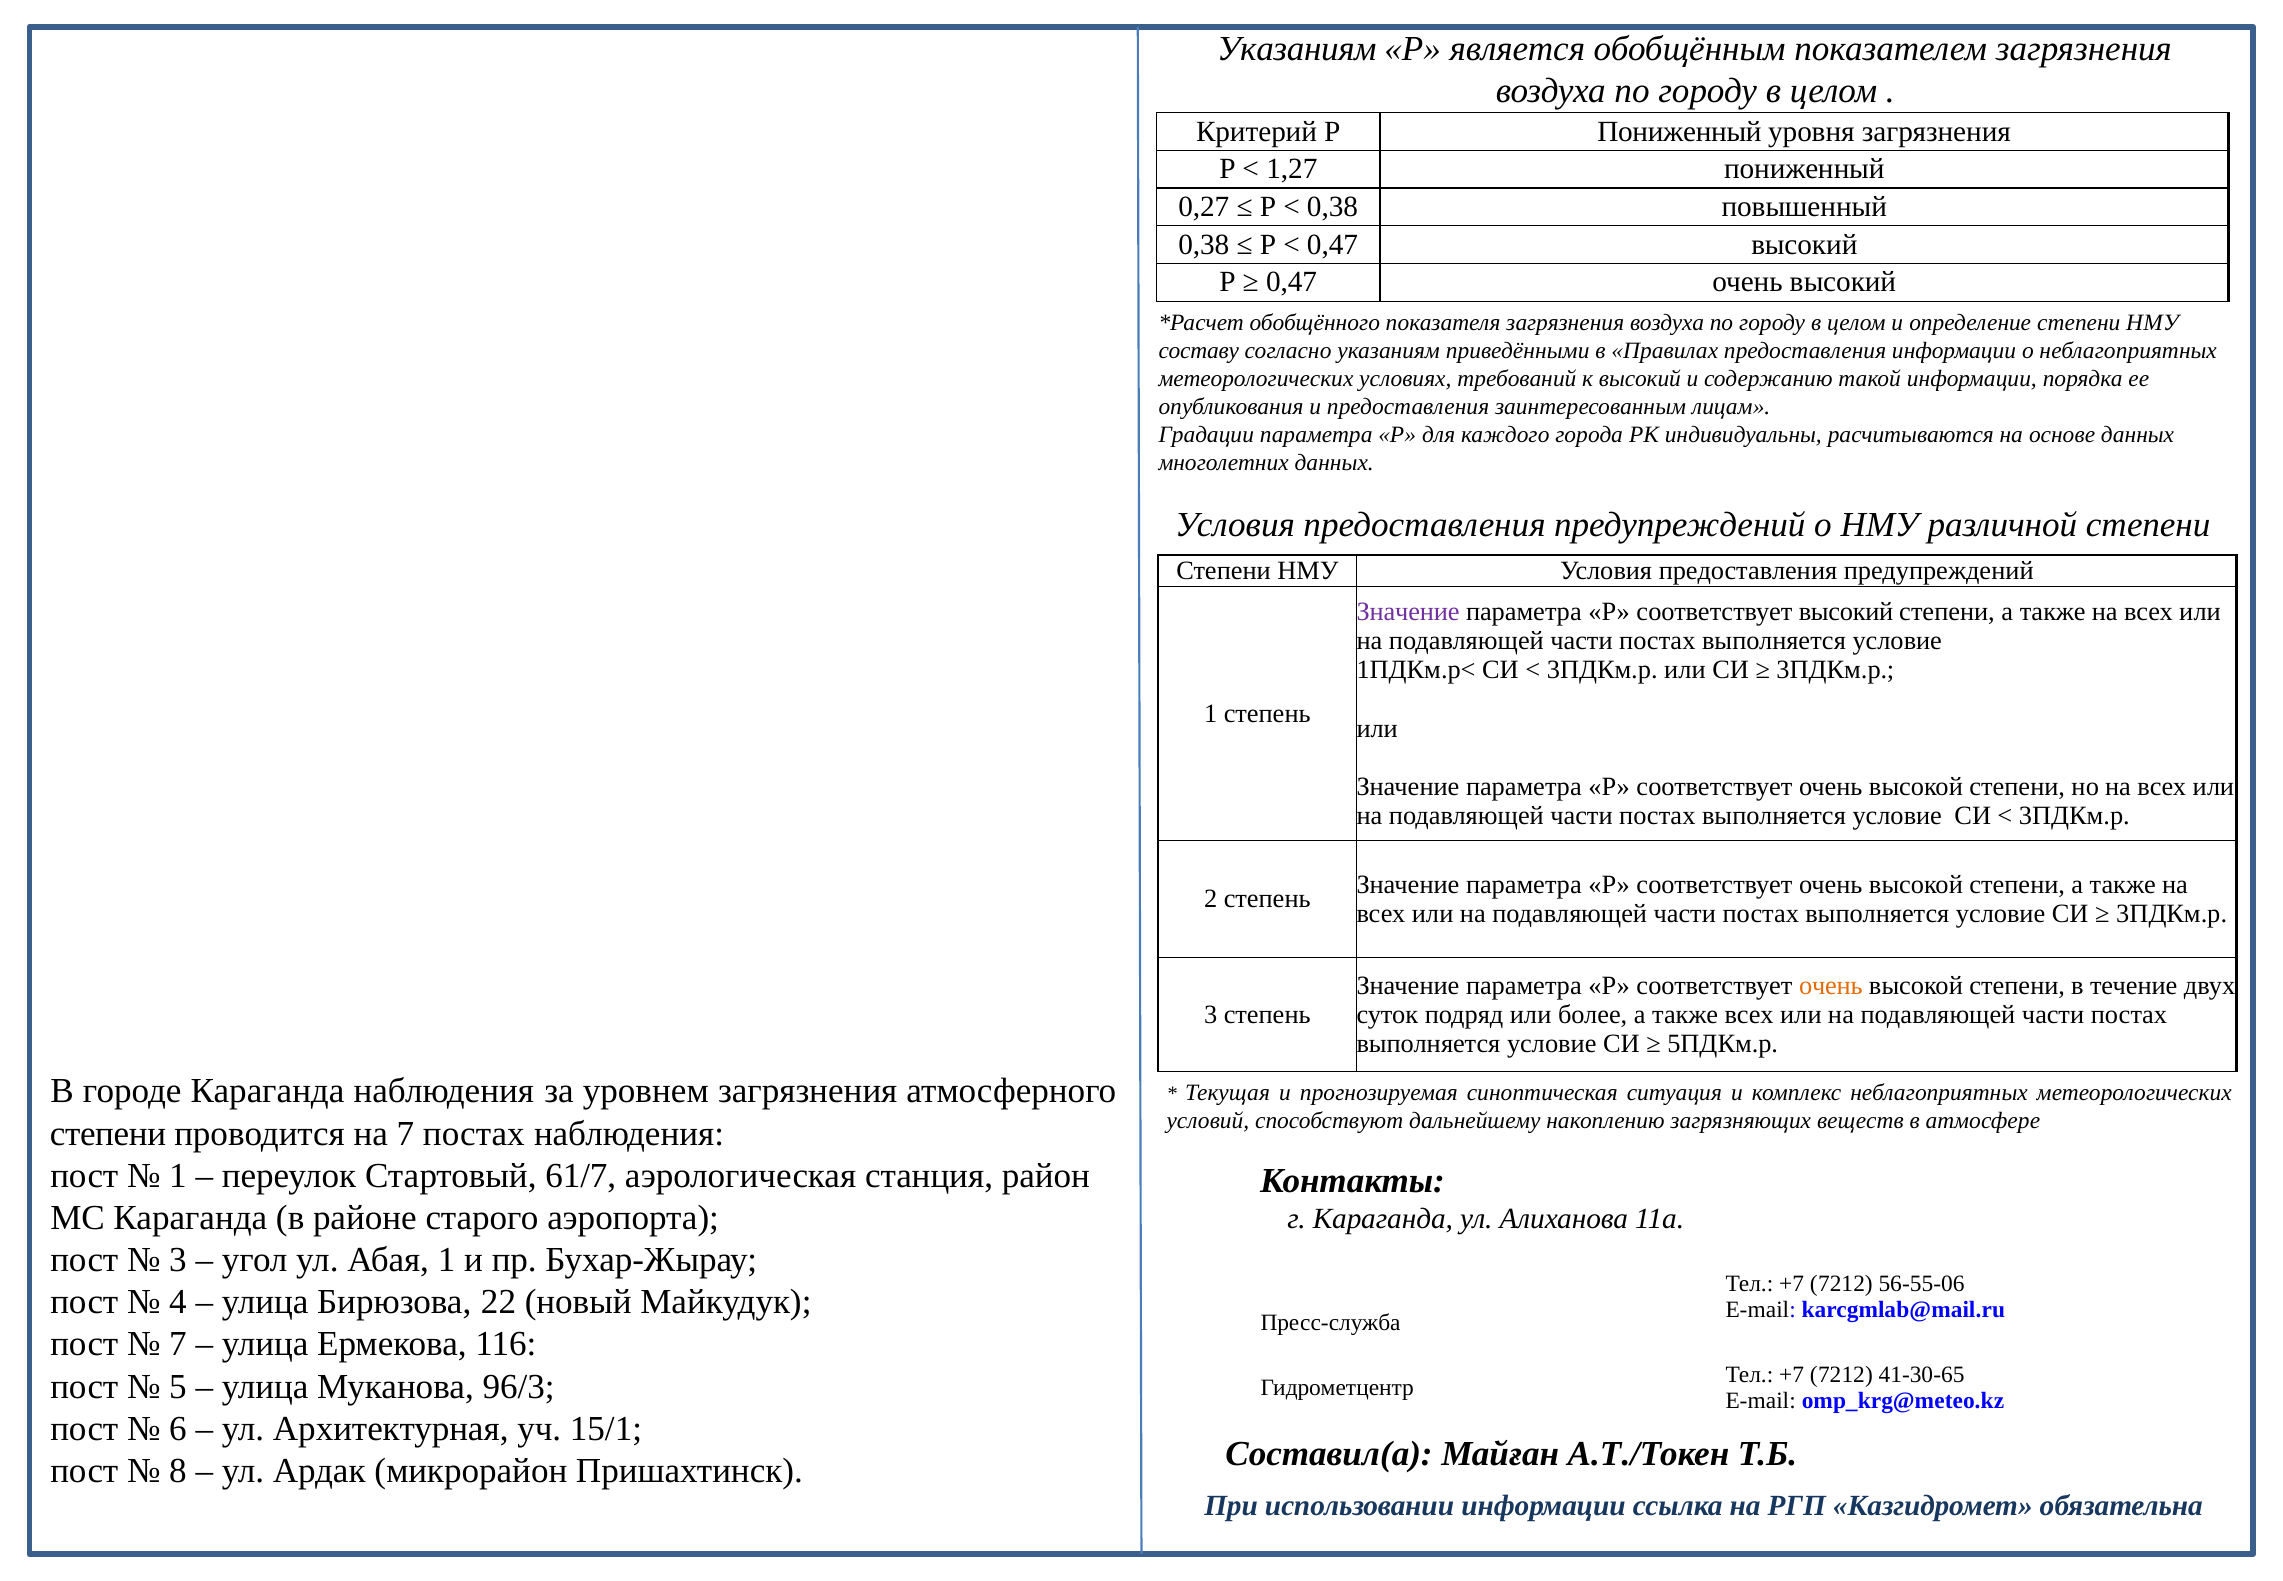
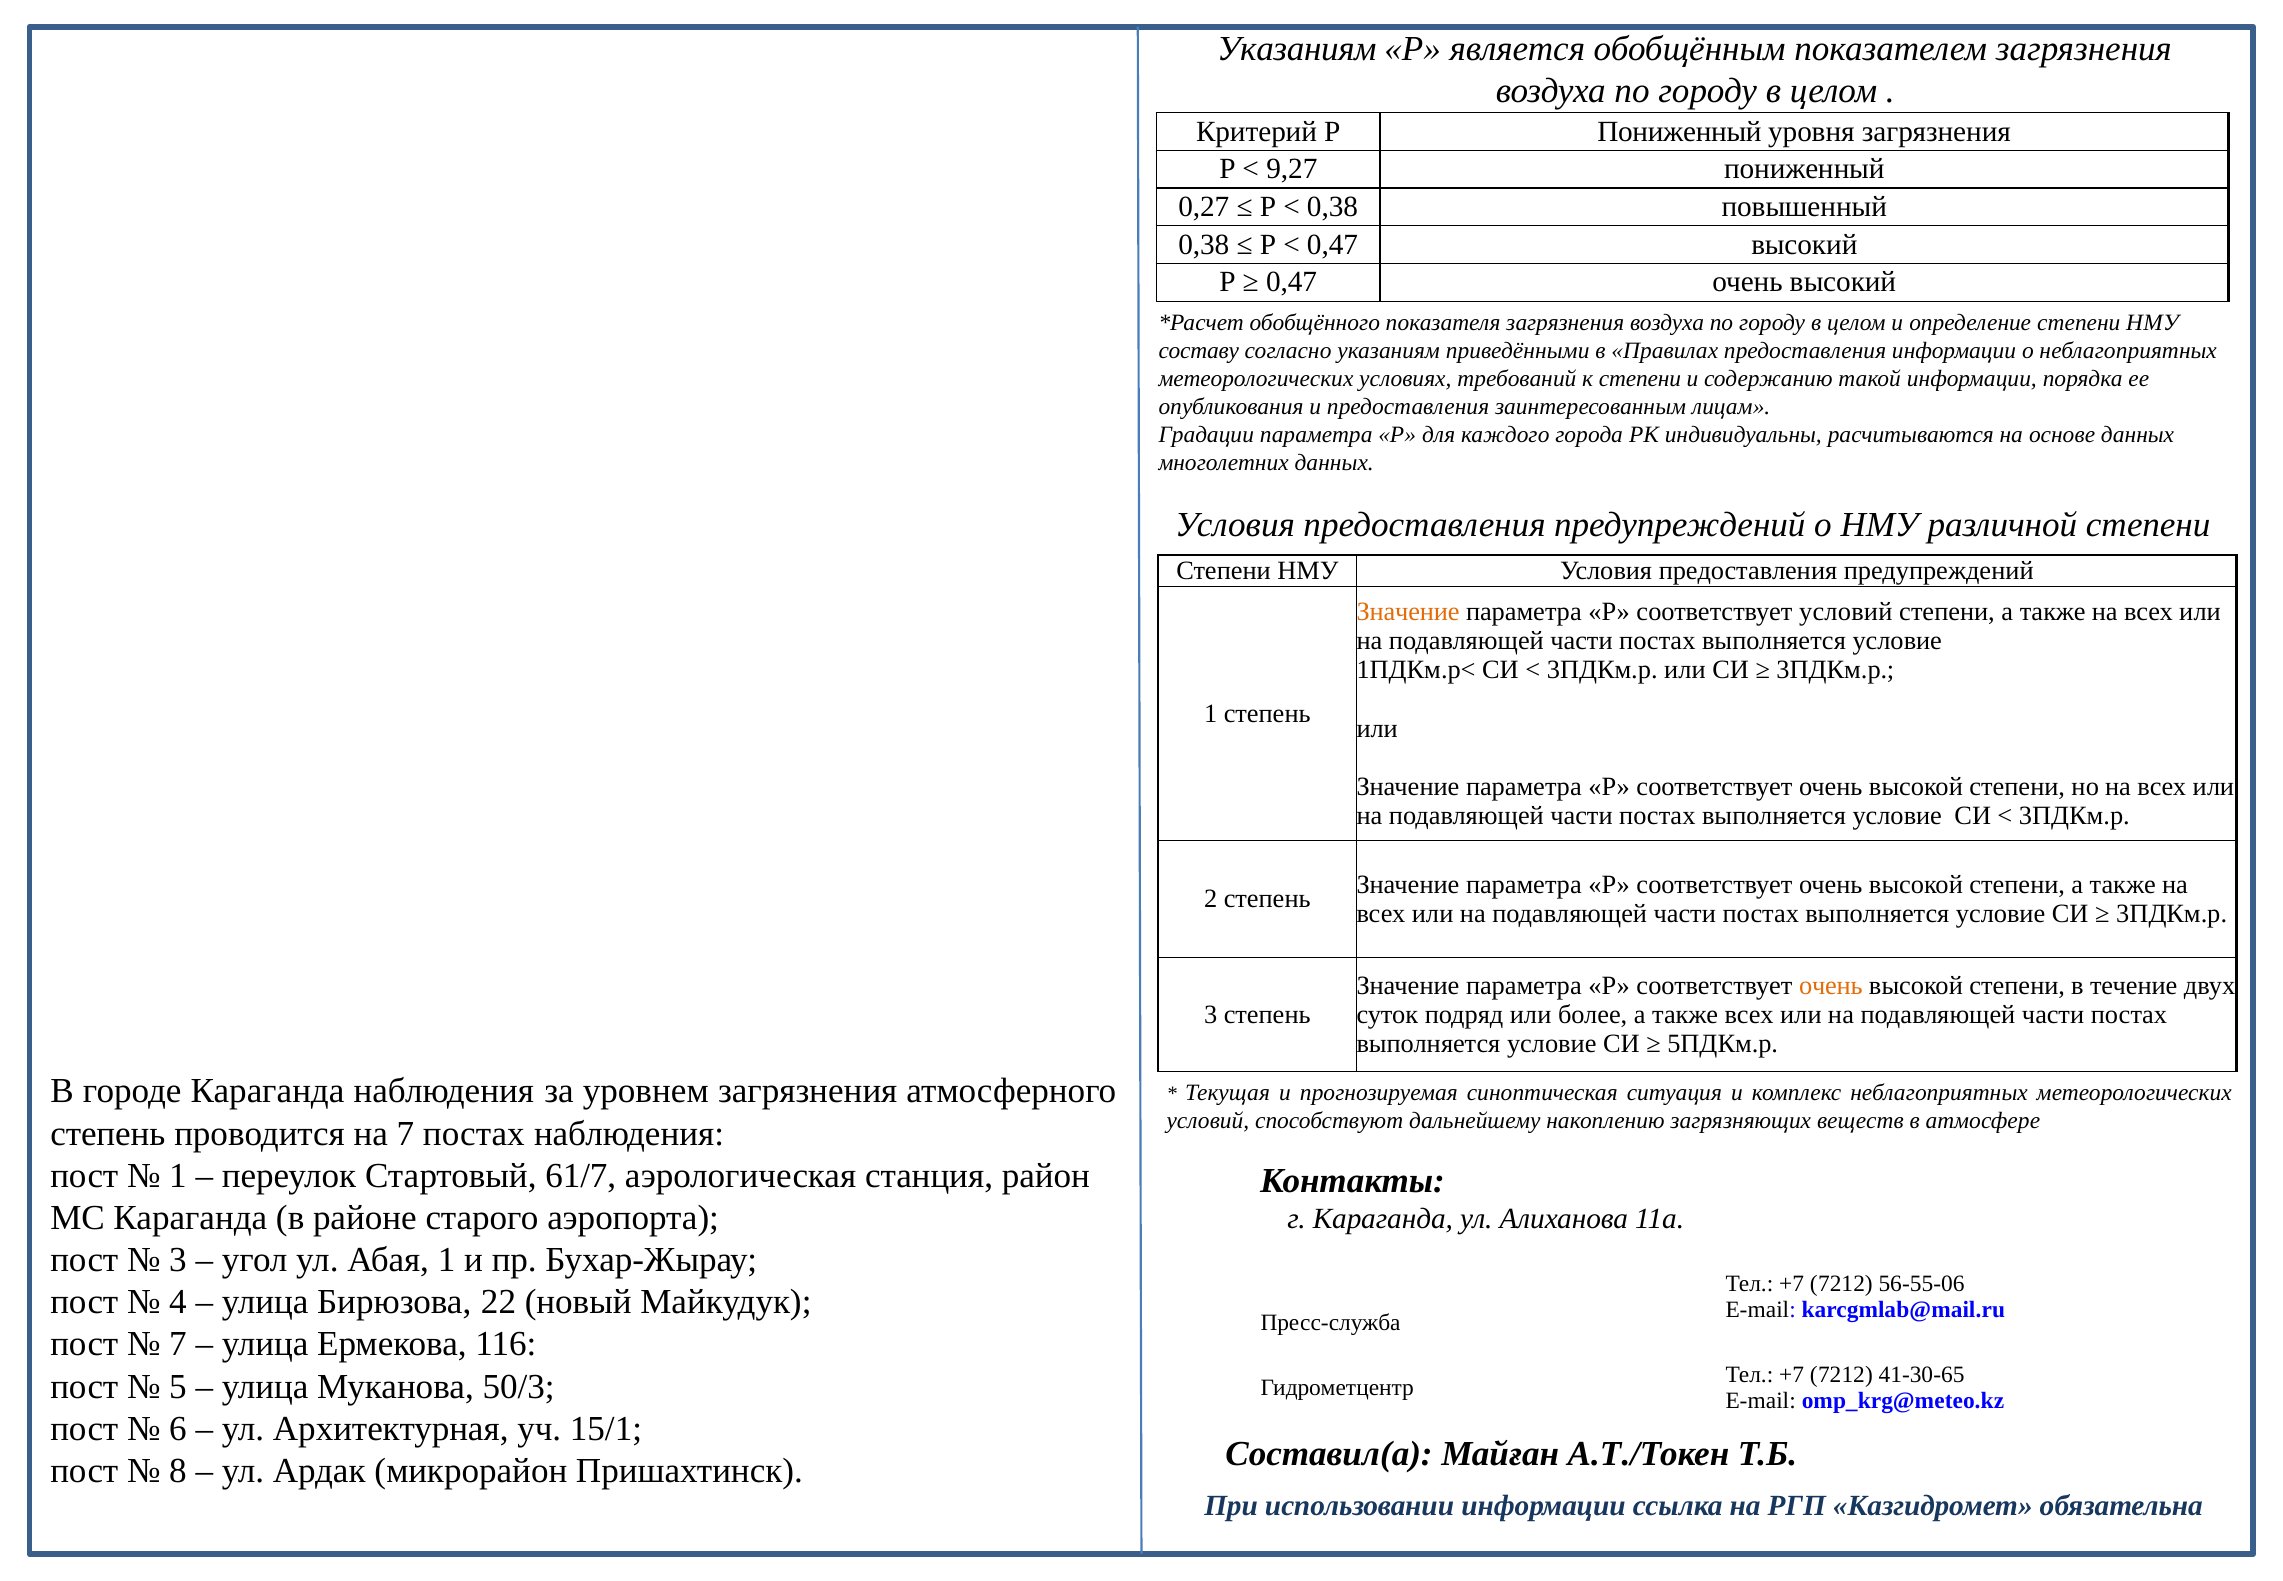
1,27: 1,27 -> 9,27 (1292, 169)
к высокий: высокий -> степени (1640, 379)
Значение colour: purple -> orange (1408, 611)
соответствует высокий: высокий -> условий (1846, 611)
степени: степени -> степень (108, 1133)
96/3: 96/3 -> 50/3 (519, 1386)
